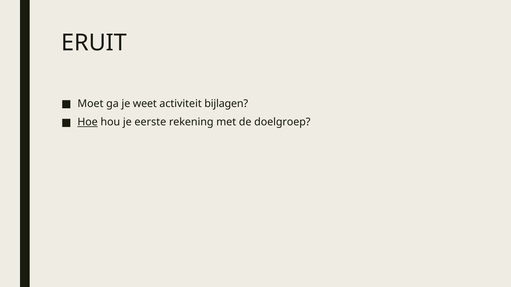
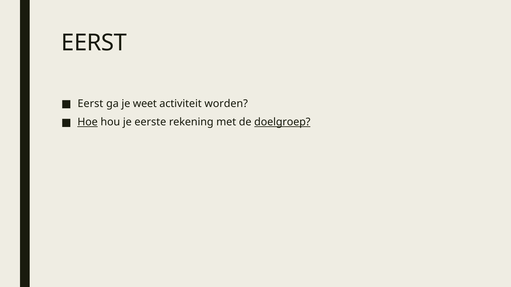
ERUIT: ERUIT -> EERST (94, 43)
Moet: Moet -> Eerst (90, 104)
bijlagen: bijlagen -> worden (226, 104)
doelgroep underline: none -> present (282, 122)
